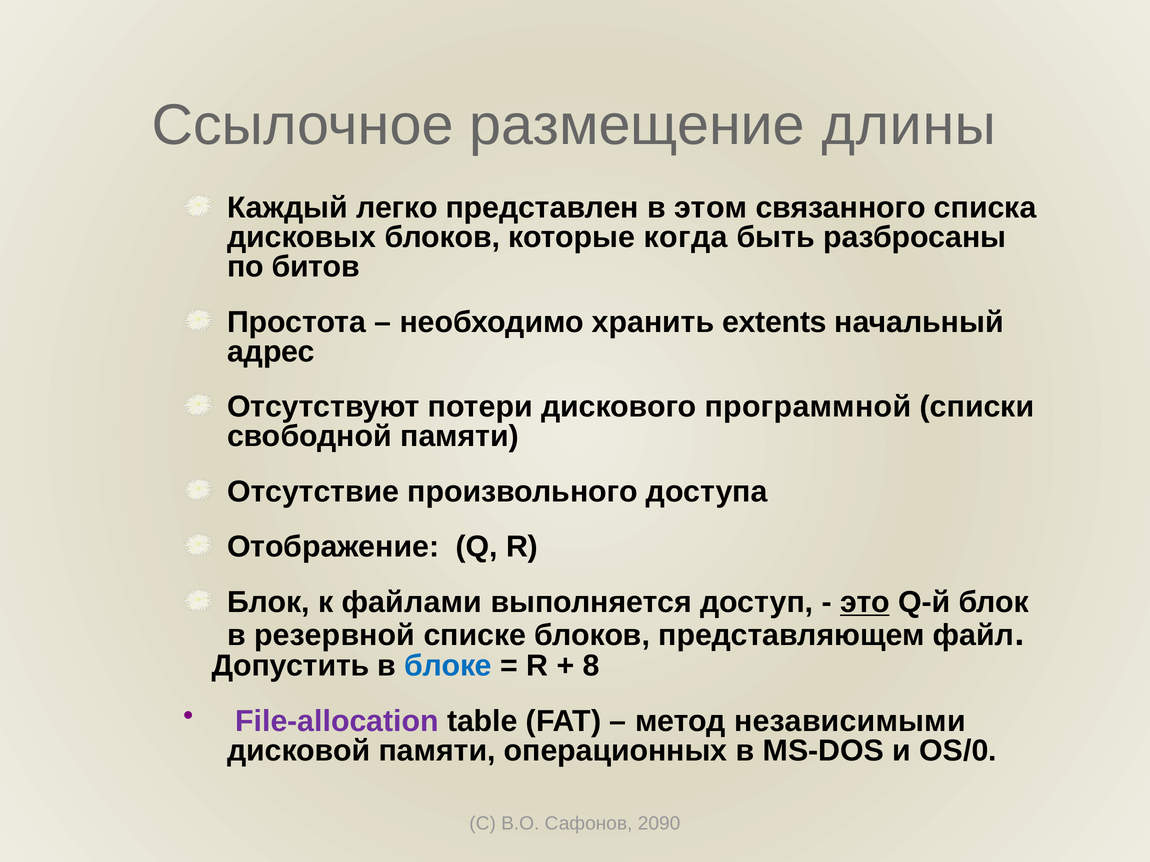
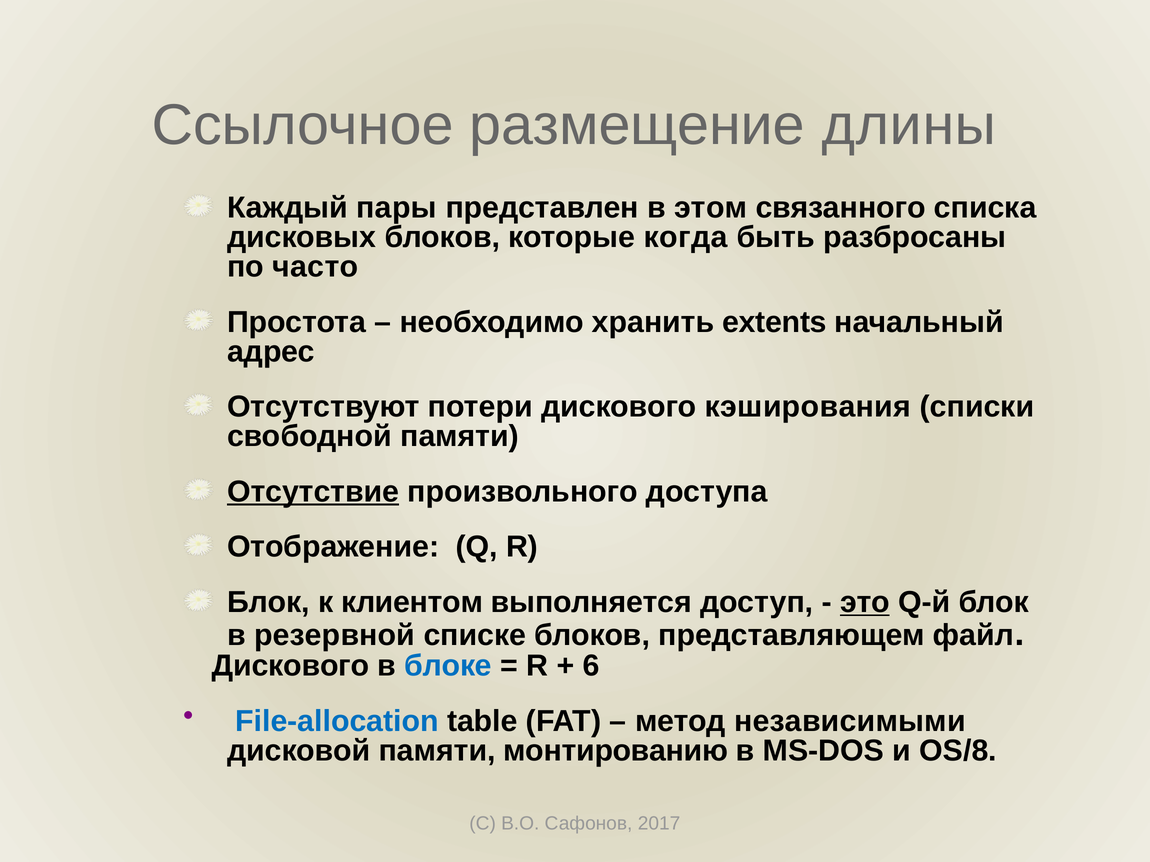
легко: легко -> пары (397, 208)
битов: битов -> часто (315, 267)
программной: программной -> кэширования (808, 407)
Отсутствие underline: none -> present (313, 492)
файлами: файлами -> клиентом (412, 603)
Допустить: Допустить -> Дискового (291, 666)
8: 8 -> 6 (591, 666)
File-allocation colour: purple -> blue (337, 721)
операционных: операционных -> монтированию (616, 751)
OS/0: OS/0 -> OS/8 (958, 751)
2090: 2090 -> 2017 (659, 824)
